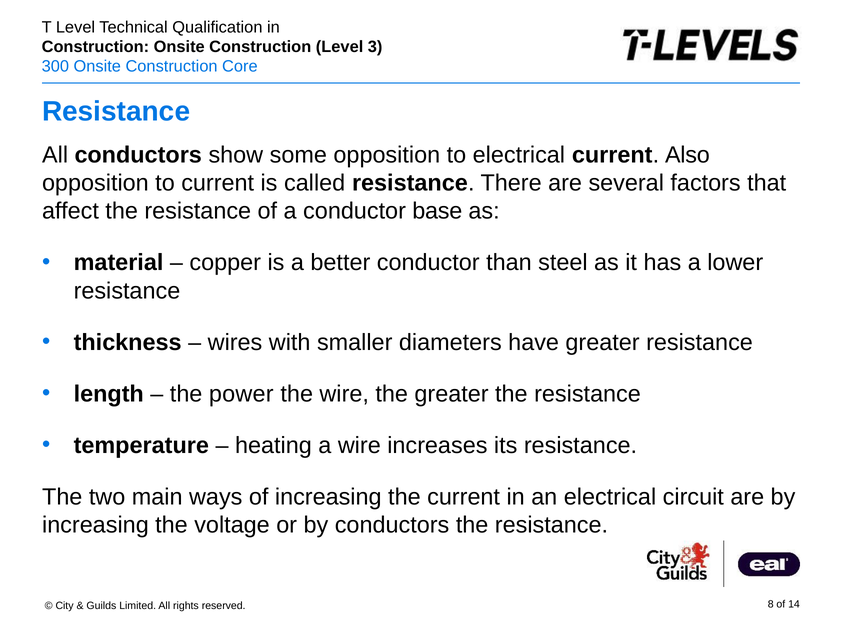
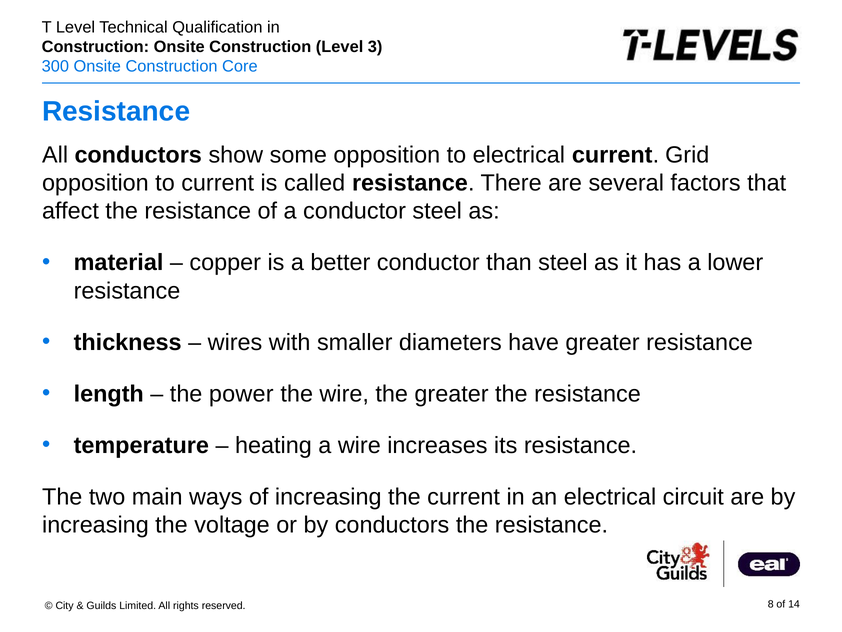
Also: Also -> Grid (687, 155)
conductor base: base -> steel (437, 211)
